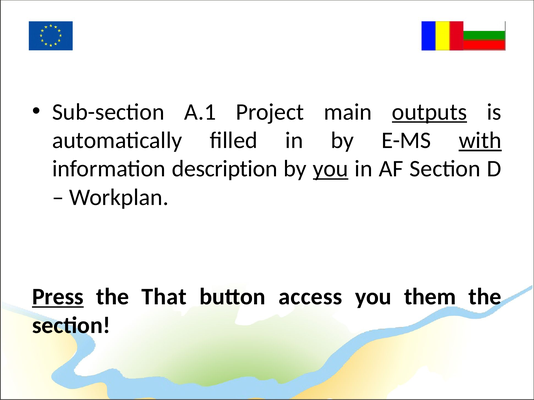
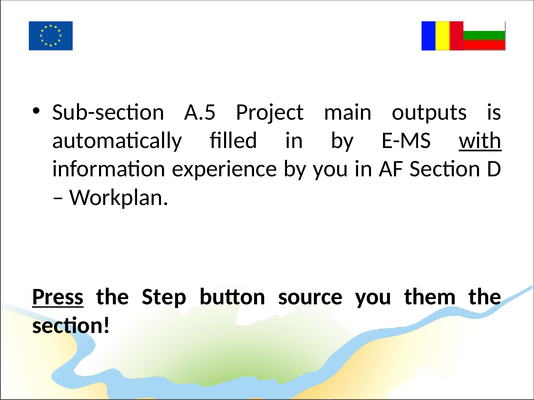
A.1: A.1 -> A.5 (200, 112)
outputs underline: present -> none (429, 112)
description: description -> experience (225, 169)
you underline: present -> none (331, 169)
That: That -> Step (164, 297)
access: access -> source (311, 297)
